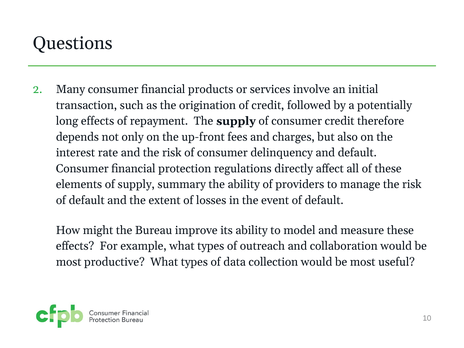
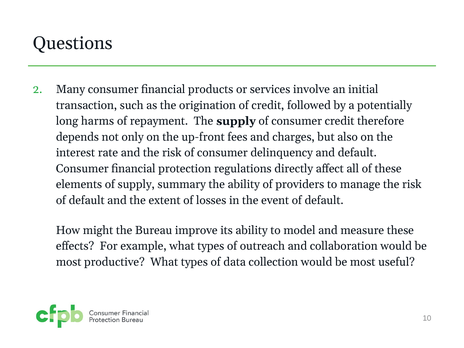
long effects: effects -> harms (98, 121)
